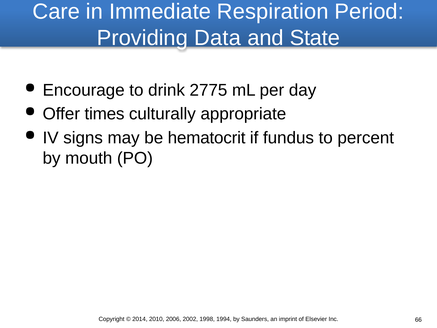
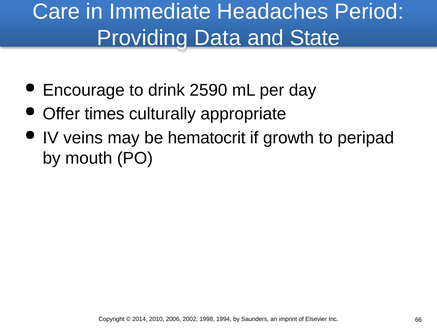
Respiration: Respiration -> Headaches (273, 12)
2775: 2775 -> 2590 (208, 90)
signs: signs -> veins (83, 138)
fundus: fundus -> growth (288, 138)
percent: percent -> peripad (366, 138)
